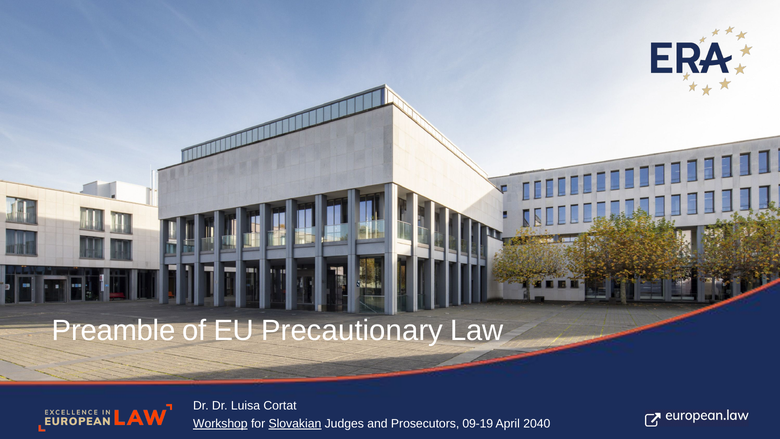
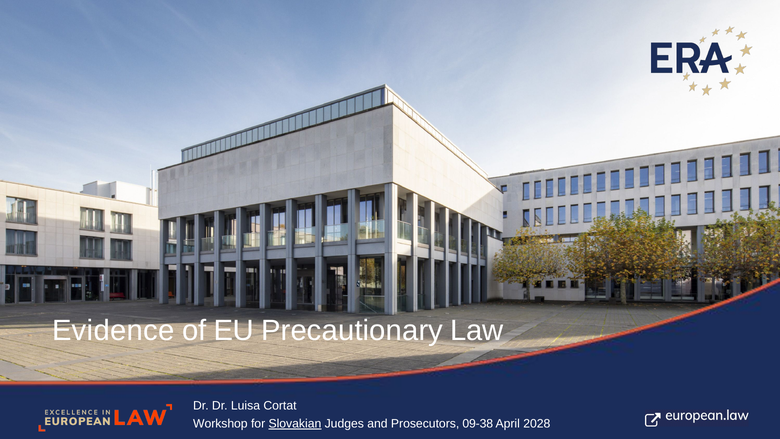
Preamble: Preamble -> Evidence (113, 331)
Workshop underline: present -> none (220, 424)
09-19: 09-19 -> 09-38 (478, 424)
2040: 2040 -> 2028 (537, 424)
